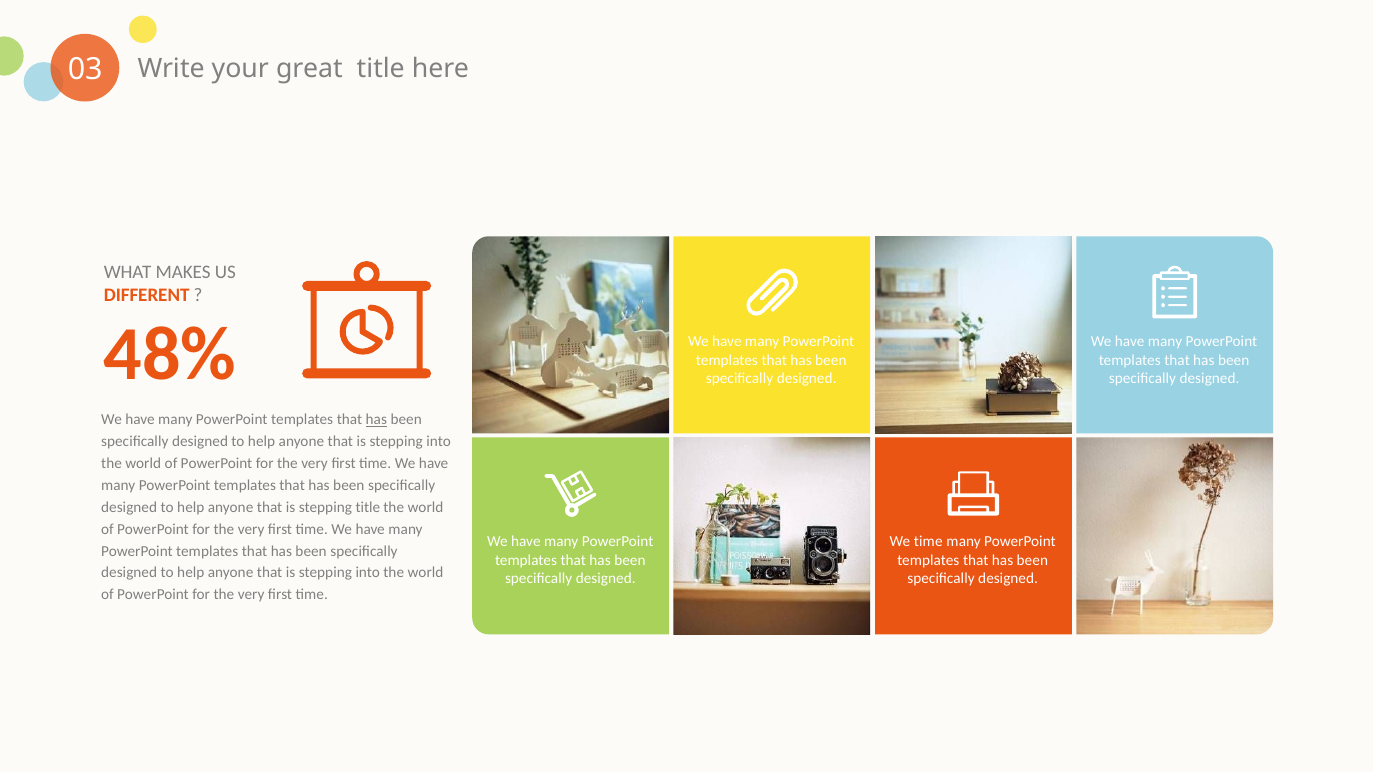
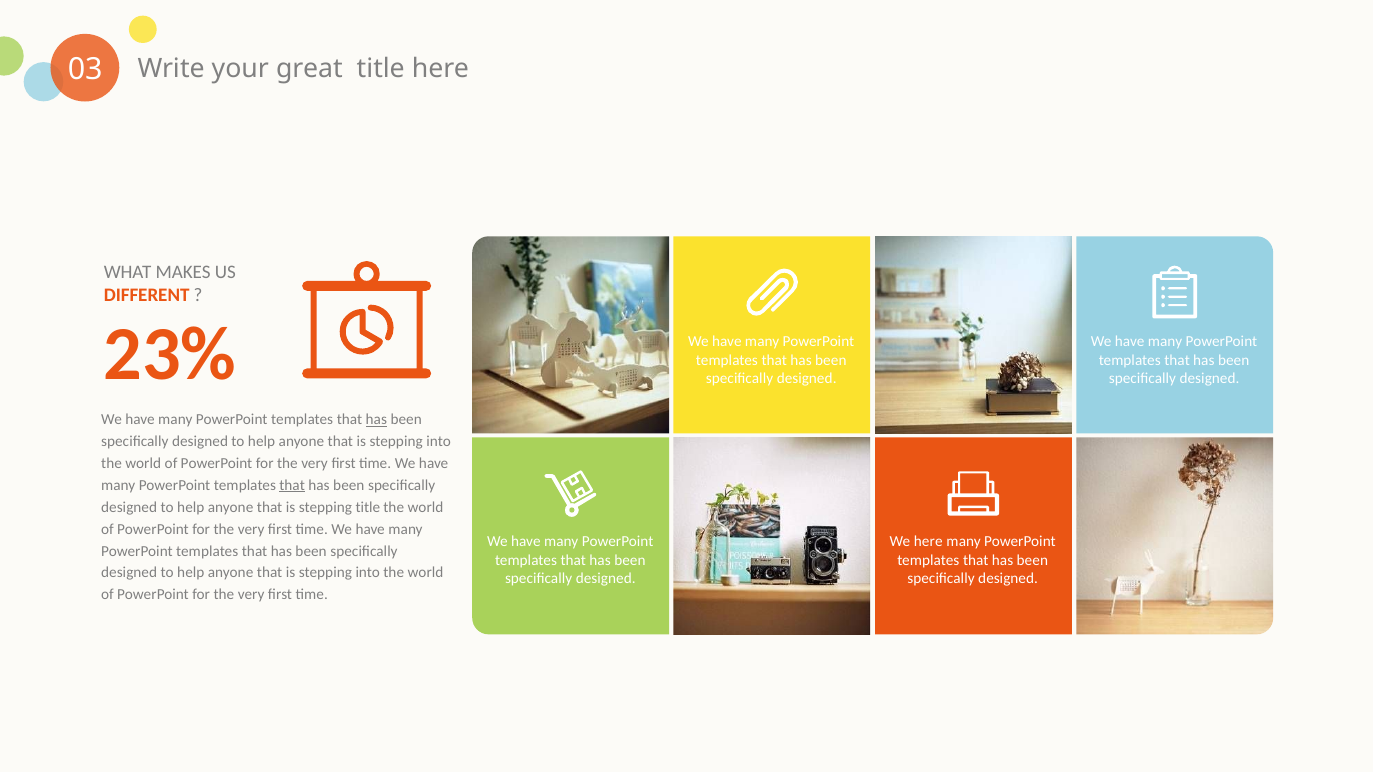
48%: 48% -> 23% (170, 354)
that underline: none -> present (292, 485)
We time: time -> here (928, 542)
